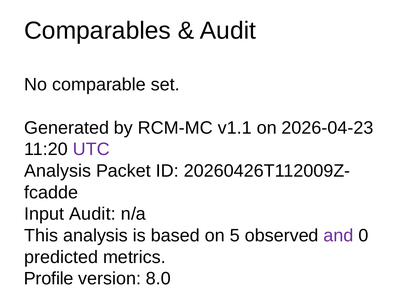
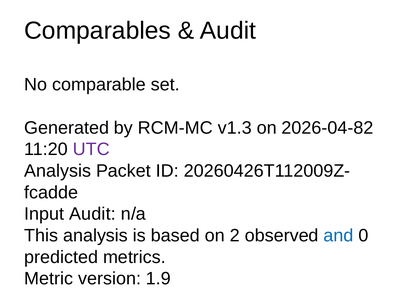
v1.1: v1.1 -> v1.3 (235, 128)
2026-04-23: 2026-04-23 -> 2026-04-82 (328, 128)
5: 5 -> 2 (235, 236)
and colour: purple -> blue (339, 236)
Profile: Profile -> Metric (49, 279)
8.0: 8.0 -> 1.9 (158, 279)
